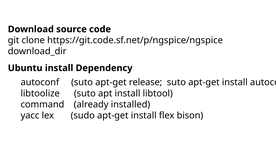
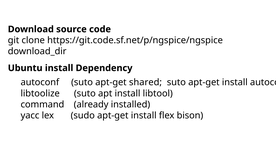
release: release -> shared (145, 82)
